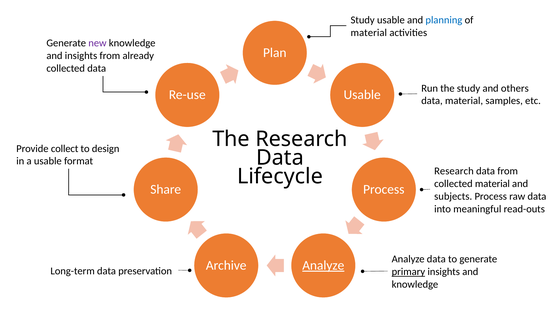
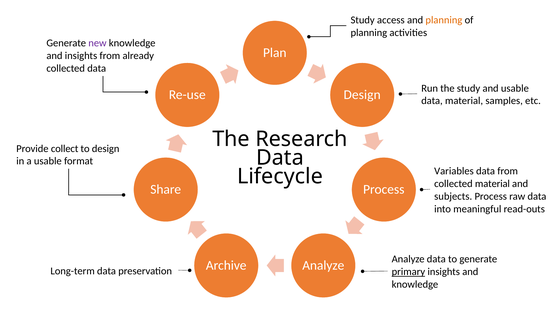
Study usable: usable -> access (391, 20)
planning colour: blue -> orange (444, 20)
material: material -> planning (369, 33)
and others: others -> usable (515, 88)
Usable: Usable -> Design (362, 95)
Research: Research -> Variables (454, 171)
Analyze underline: present -> none (323, 265)
